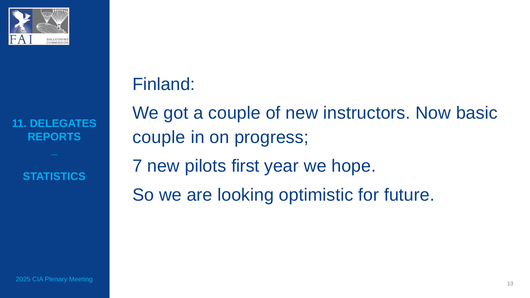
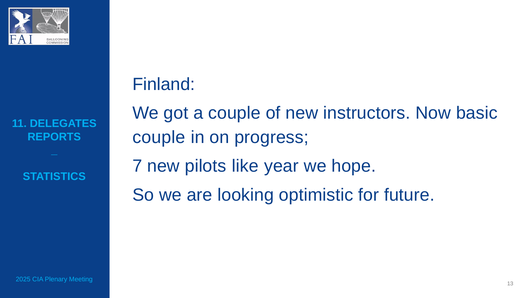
first: first -> like (245, 166)
